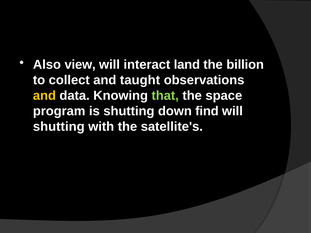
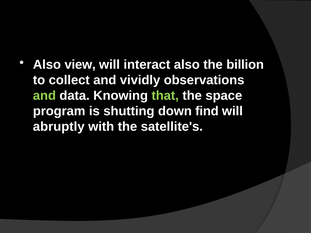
interact land: land -> also (187, 65)
taught: taught -> vividly (140, 80)
and colour: yellow -> light green (44, 96)
shutting: shutting -> abruptly (59, 127)
